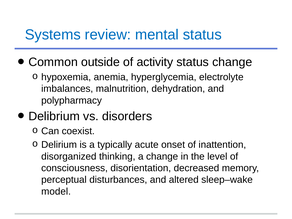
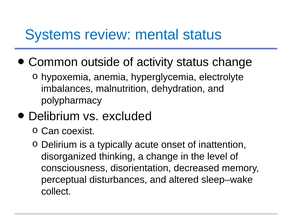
disorders: disorders -> excluded (127, 116)
model: model -> collect (56, 191)
